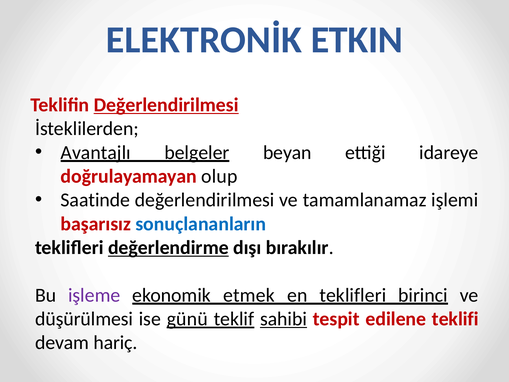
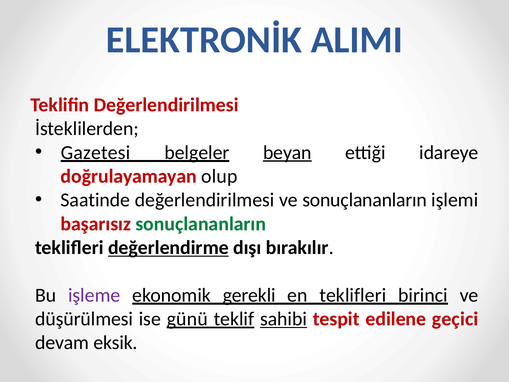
ETKIN: ETKIN -> ALIMI (357, 40)
Değerlendirilmesi underline: present -> none (166, 105)
Avantajlı: Avantajlı -> Gazetesi (96, 152)
beyan underline: none -> present (287, 152)
ve tamamlanamaz: tamamlanamaz -> sonuçlananların (365, 200)
sonuçlananların colour: blue -> green (201, 224)
etmek: etmek -> gerekli (249, 295)
teklifi: teklifi -> geçici (455, 319)
hariç: hariç -> eksik (116, 343)
